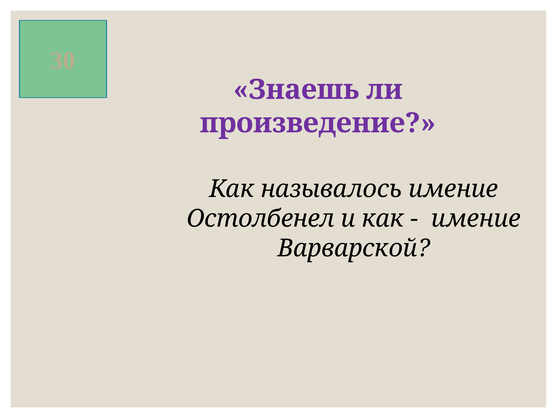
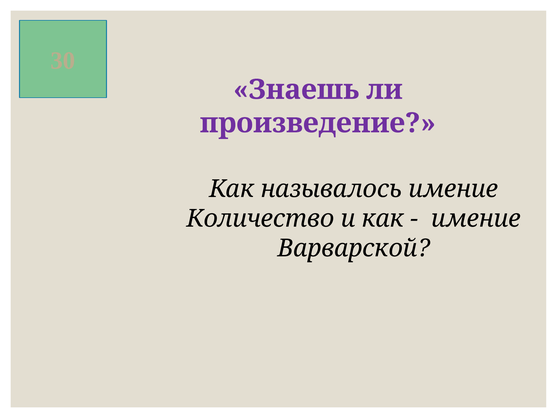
Остолбенел: Остолбенел -> Количество (260, 218)
